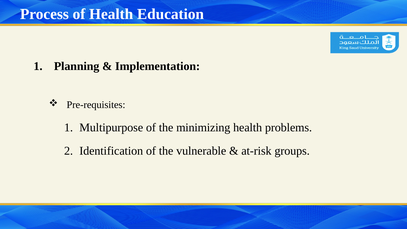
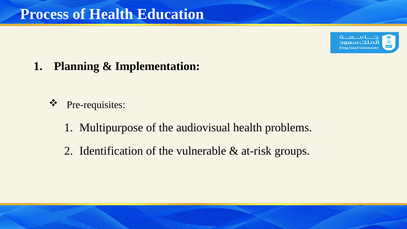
minimizing: minimizing -> audiovisual (203, 127)
